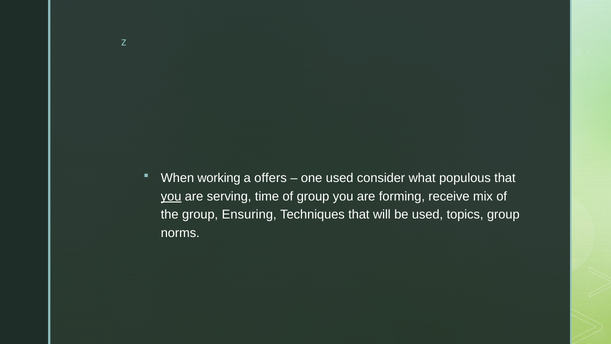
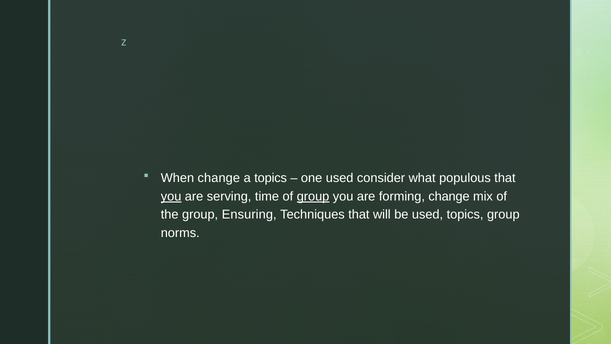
When working: working -> change (219, 178)
a offers: offers -> topics (271, 178)
group underline: none -> present (313, 196)
forming receive: receive -> change (449, 196)
